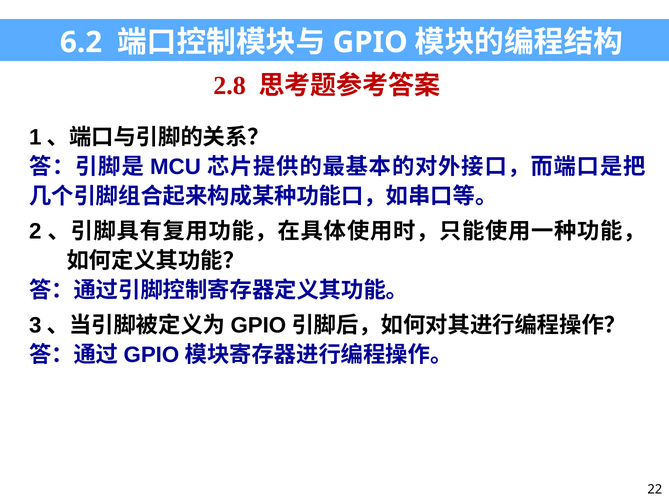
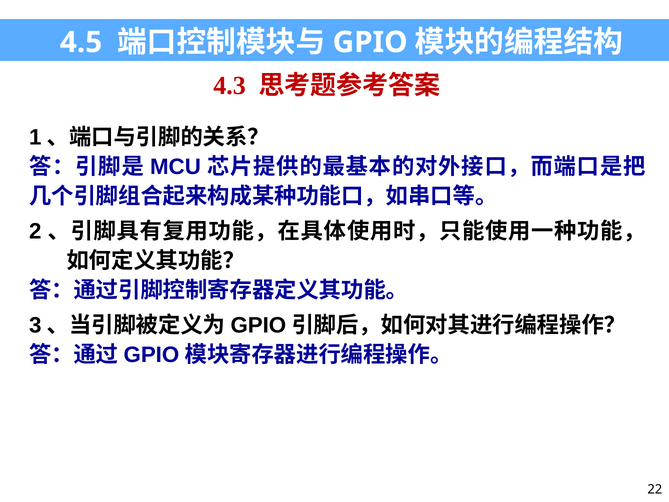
6.2: 6.2 -> 4.5 (81, 42)
2.8: 2.8 -> 4.3 (230, 86)
